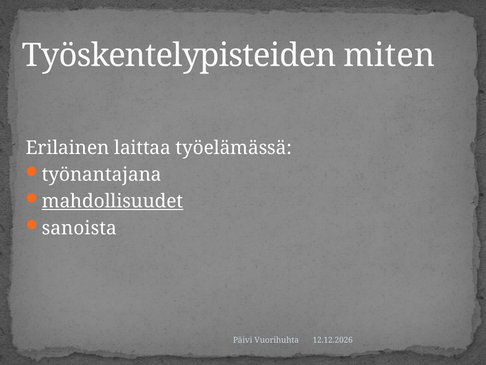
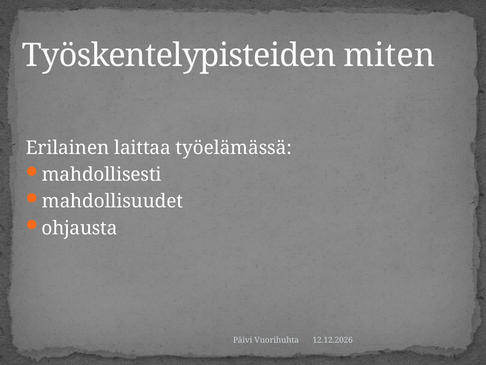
työnantajana: työnantajana -> mahdollisesti (102, 174)
mahdollisuudet underline: present -> none (113, 201)
sanoista: sanoista -> ohjausta (79, 228)
